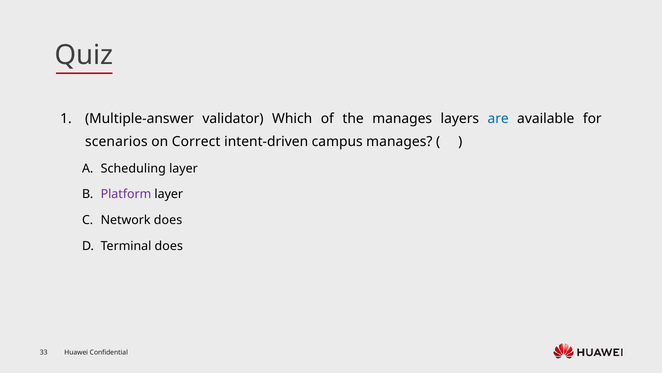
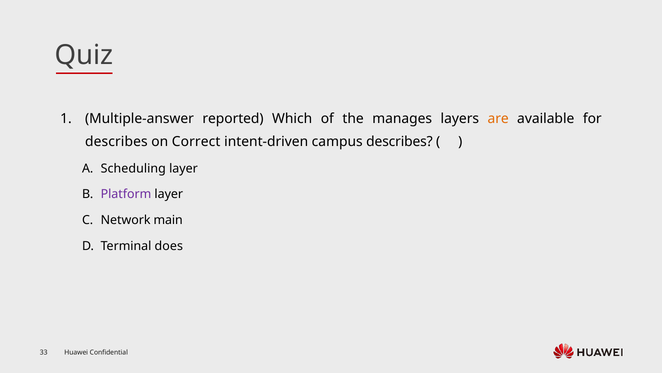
validator: validator -> reported (233, 118)
are colour: blue -> orange (498, 118)
scenarios: scenarios -> describes (116, 142)
campus manages: manages -> describes (399, 142)
Network does: does -> main (168, 220)
